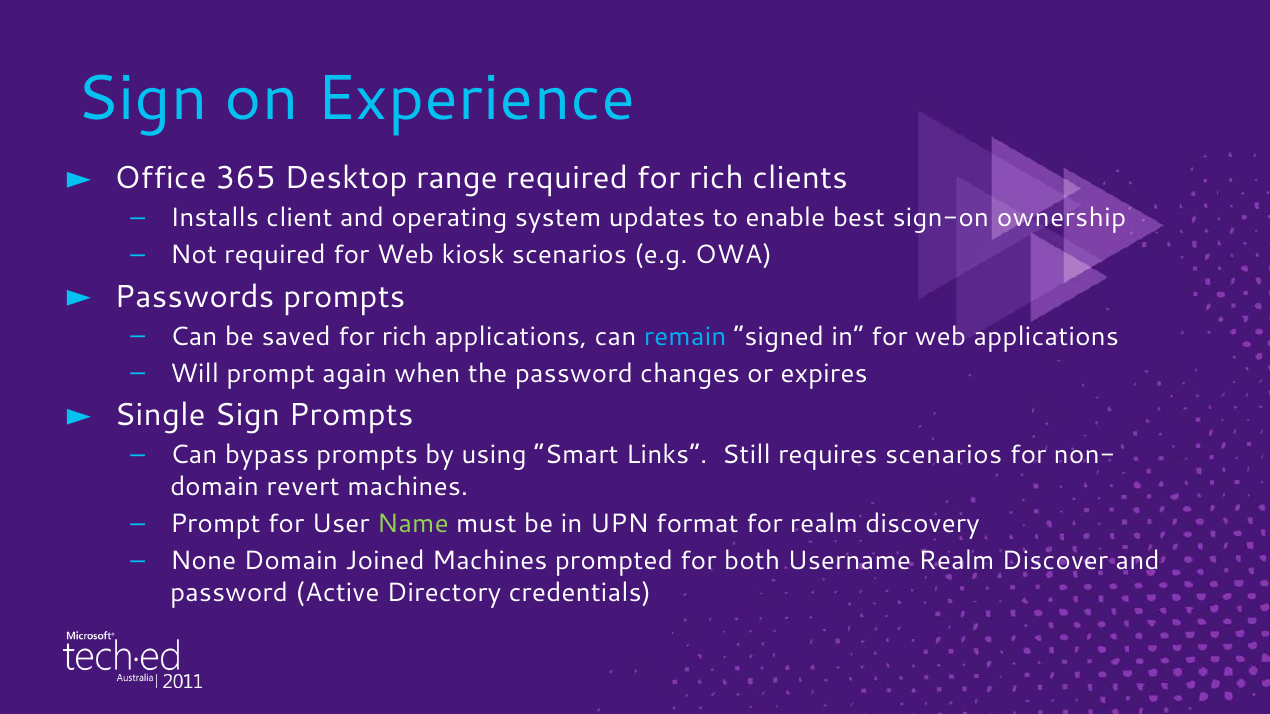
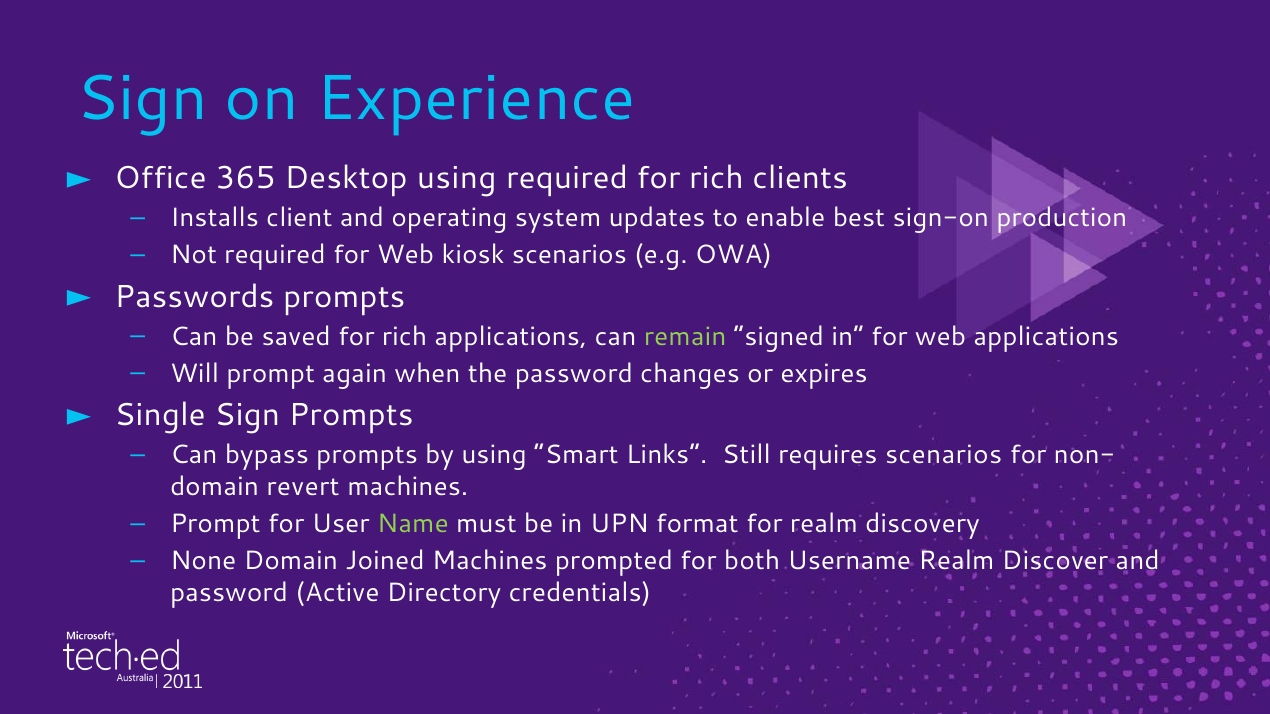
Desktop range: range -> using (457, 178)
ownership: ownership -> production (1062, 218)
remain colour: light blue -> light green (685, 337)
